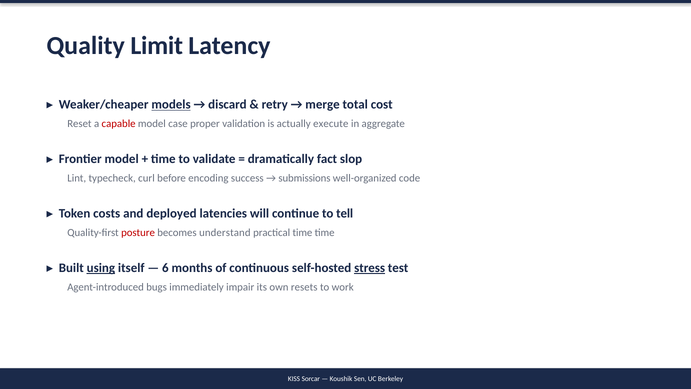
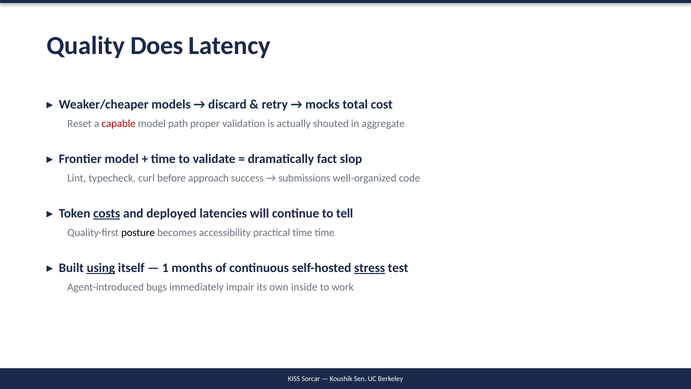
Limit: Limit -> Does (157, 46)
models underline: present -> none (171, 104)
merge: merge -> mocks (323, 104)
case: case -> path (178, 124)
execute: execute -> shouted (331, 124)
encoding: encoding -> approach (208, 178)
costs underline: none -> present (107, 213)
posture colour: red -> black (138, 233)
understand: understand -> accessibility (225, 233)
6: 6 -> 1 (165, 268)
resets: resets -> inside (304, 287)
